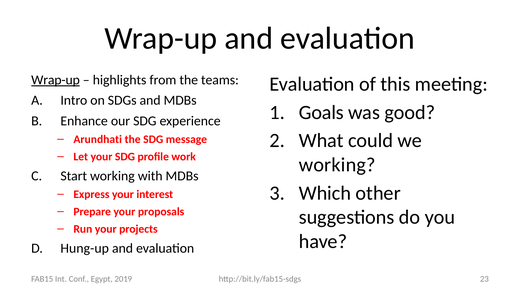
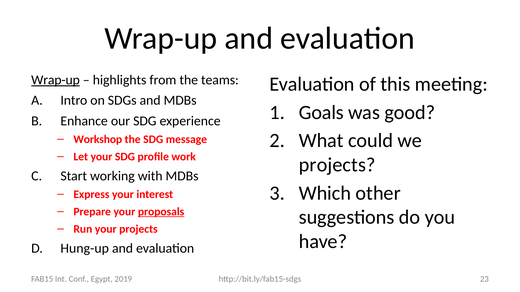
Arundhati: Arundhati -> Workshop (98, 140)
working: working -> projects (337, 165)
proposals underline: none -> present (161, 212)
